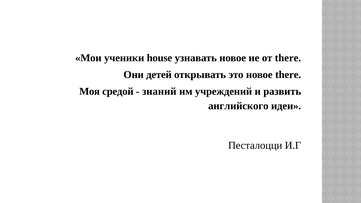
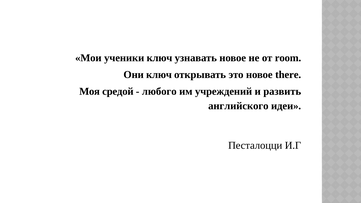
ученики house: house -> ключ (159, 58)
от there: there -> room (288, 58)
Они детей: детей -> ключ (159, 75)
знаний: знаний -> любого (159, 92)
